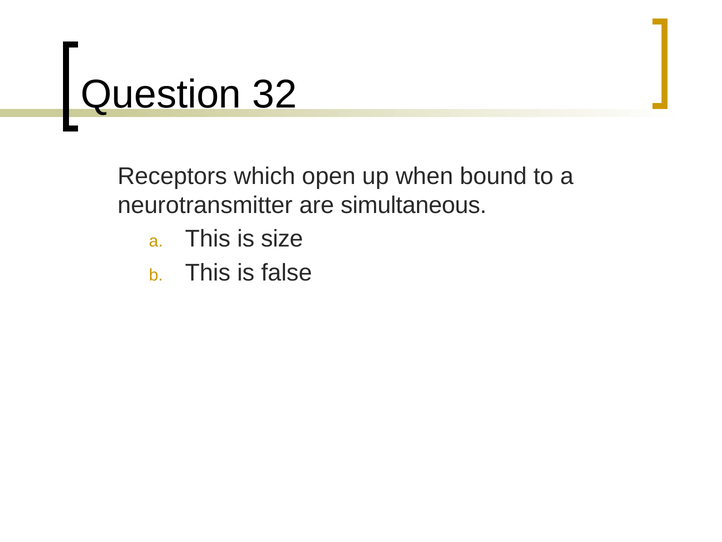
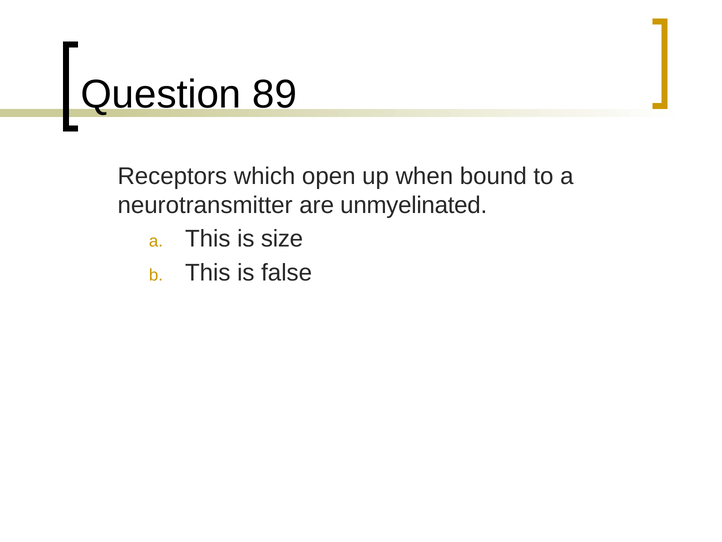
32: 32 -> 89 (275, 94)
simultaneous: simultaneous -> unmyelinated (414, 205)
